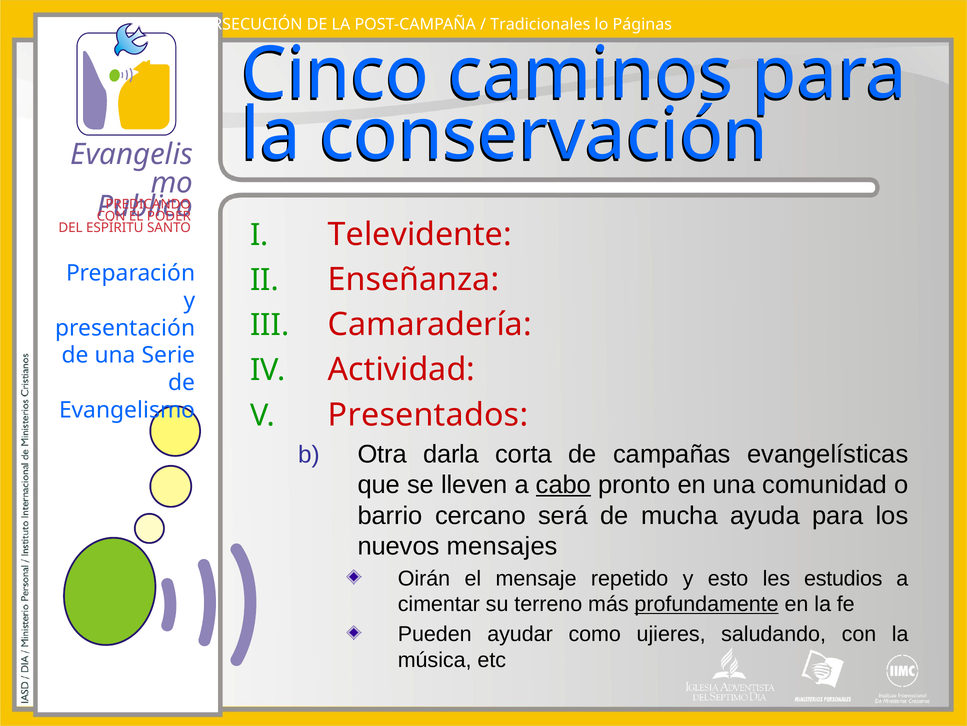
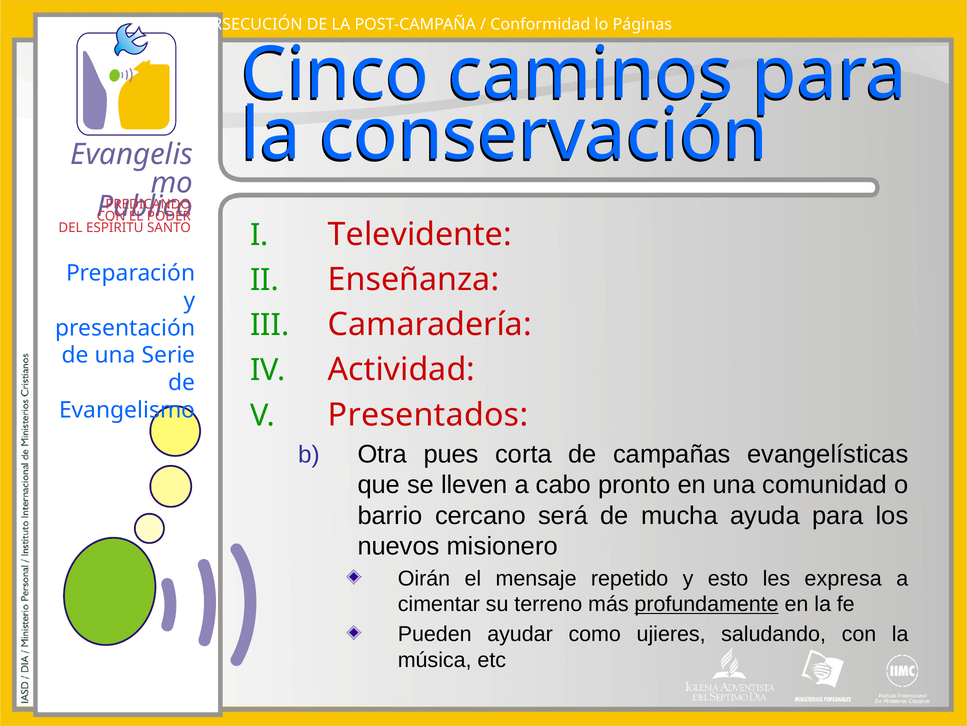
Tradicionales: Tradicionales -> Conformidad (540, 24)
darla: darla -> pues (451, 454)
cabo underline: present -> none (564, 484)
mensajes: mensajes -> misionero (502, 546)
estudios: estudios -> expresa (843, 578)
